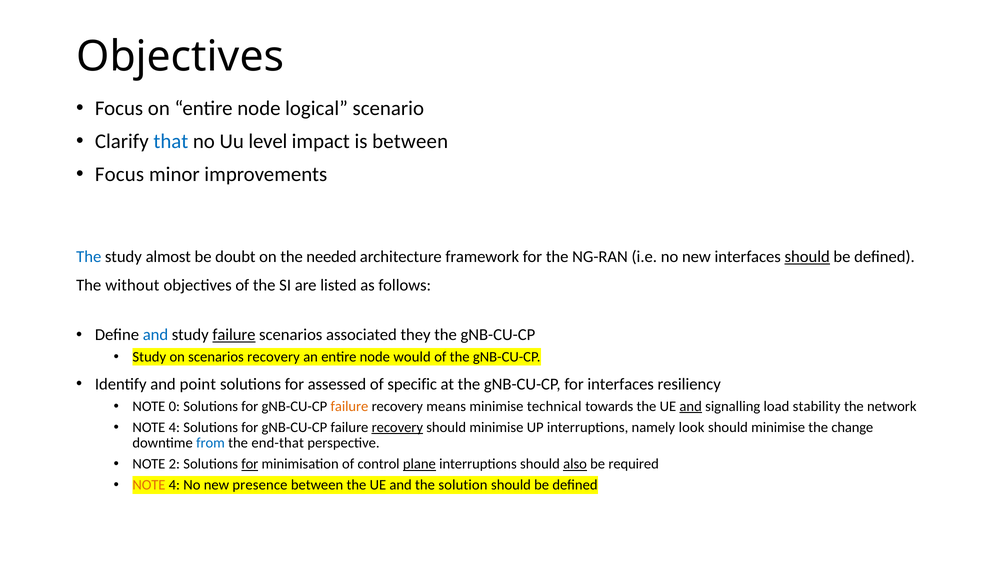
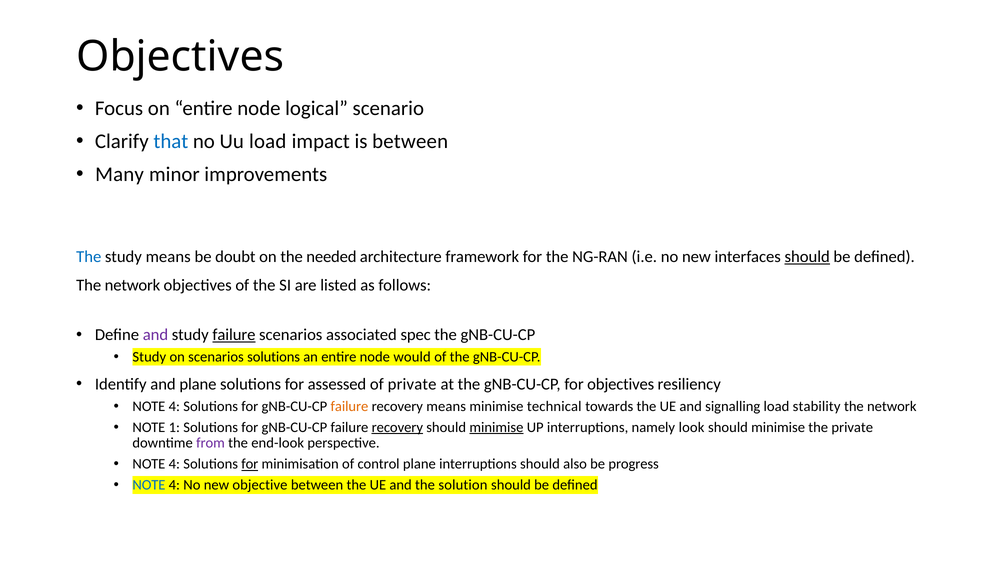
Uu level: level -> load (268, 141)
Focus: Focus -> Many (120, 174)
study almost: almost -> means (168, 257)
without: without -> network (132, 285)
and colour: blue -> purple (155, 334)
they: they -> spec (416, 334)
scenarios recovery: recovery -> solutions (274, 357)
and point: point -> plane (198, 384)
of specific: specific -> private (412, 384)
for interfaces: interfaces -> objectives (621, 384)
0: 0 -> 4 (174, 406)
and underline: present -> none (691, 406)
4: 4 -> 1 (174, 427)
minimise underline: none -> present (496, 427)
the change: change -> private (852, 427)
from colour: blue -> purple (211, 443)
end-that: end-that -> end-look (278, 443)
2: 2 -> 4 (174, 464)
plane underline: present -> none (419, 464)
also underline: present -> none (575, 464)
required: required -> progress (634, 464)
NOTE colour: orange -> blue (149, 485)
presence: presence -> objective (260, 485)
